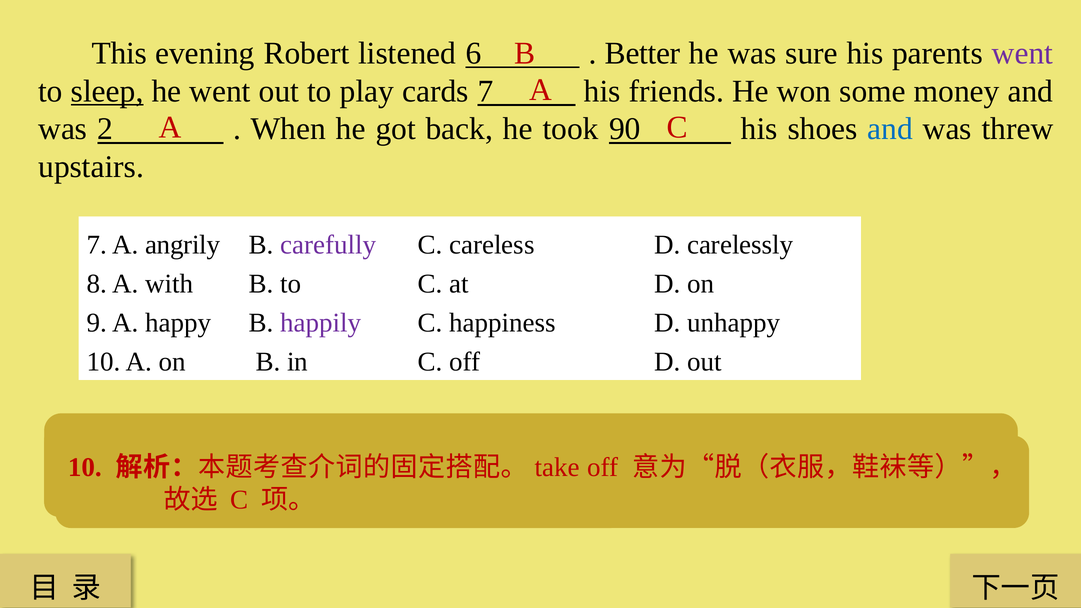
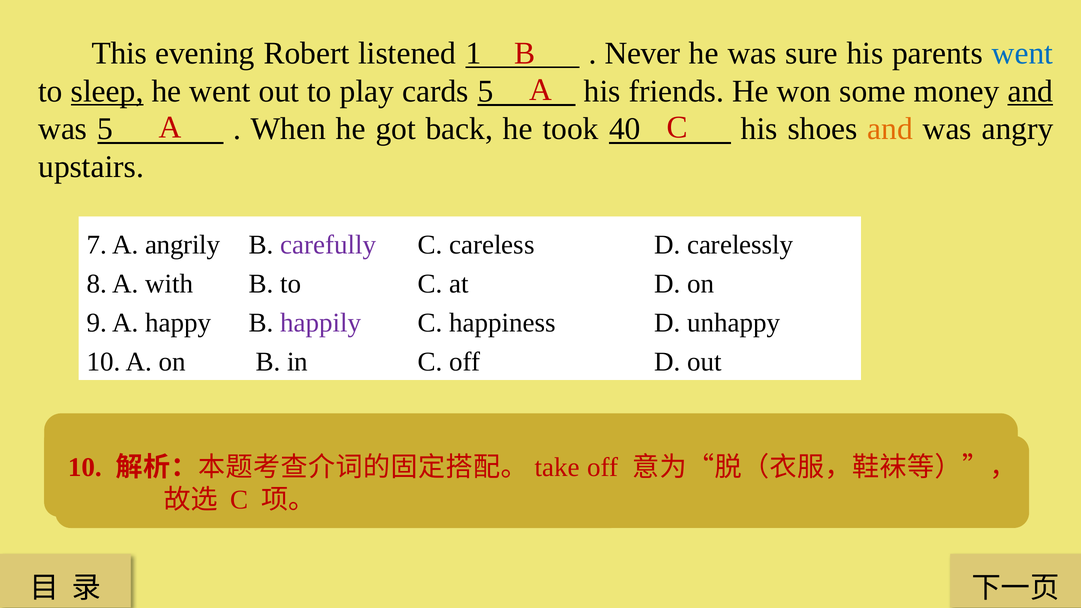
6: 6 -> 1 (473, 53)
Better: Better -> Never (643, 53)
went colour: purple -> blue (1022, 53)
cards 7: 7 -> 5 (485, 91)
and underline: none -> present (1030, 91)
was 2: 2 -> 5 (105, 129)
90: 90 -> 40 (625, 129)
and colour: blue -> orange (890, 129)
threw: threw -> angry (1018, 129)
